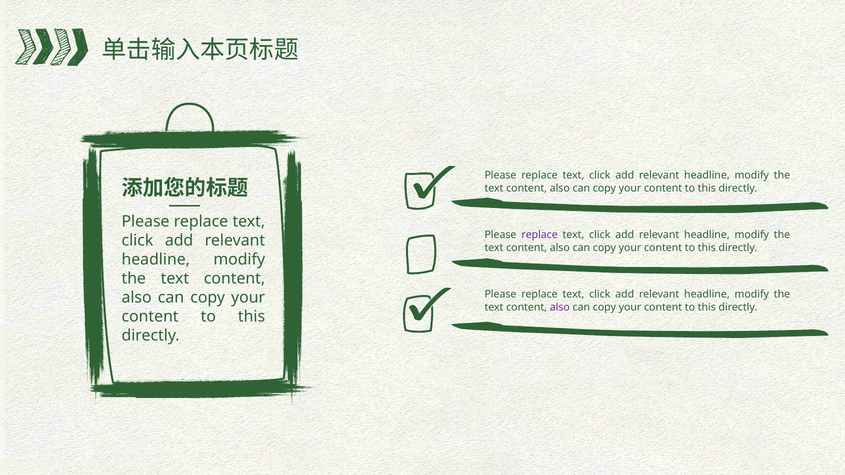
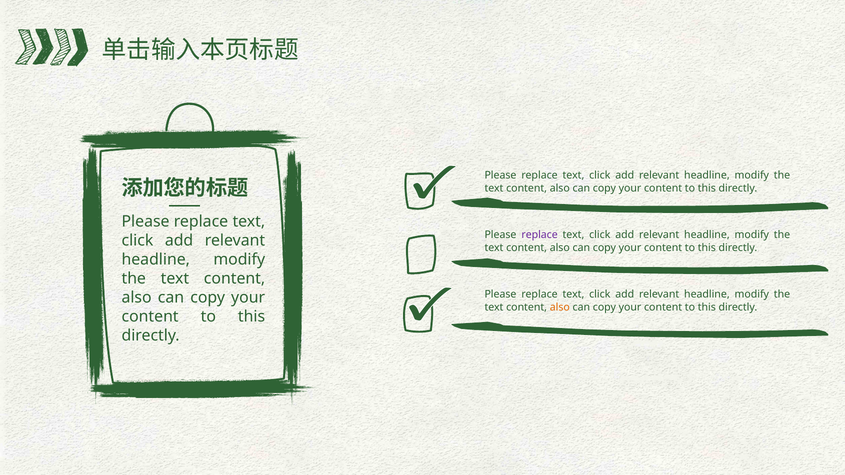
also colour: purple -> orange (560, 307)
